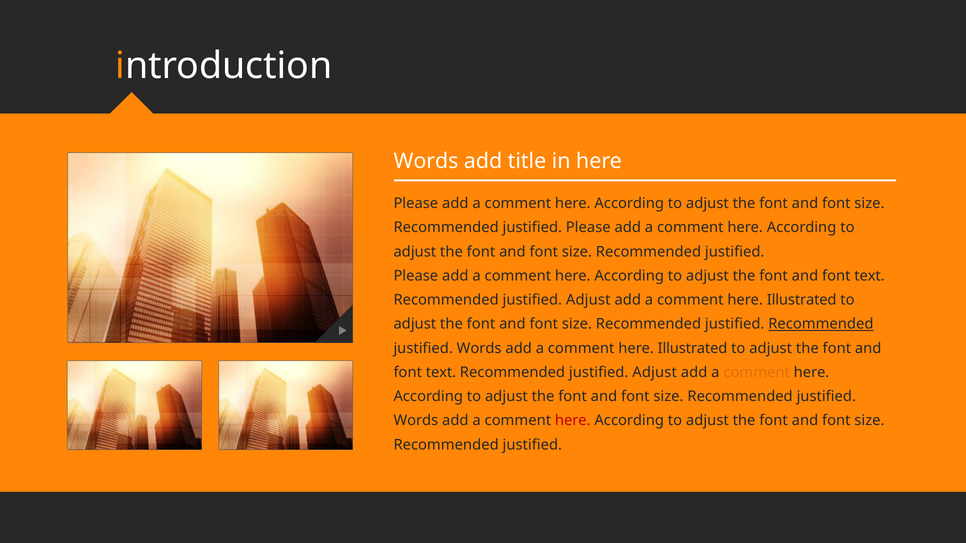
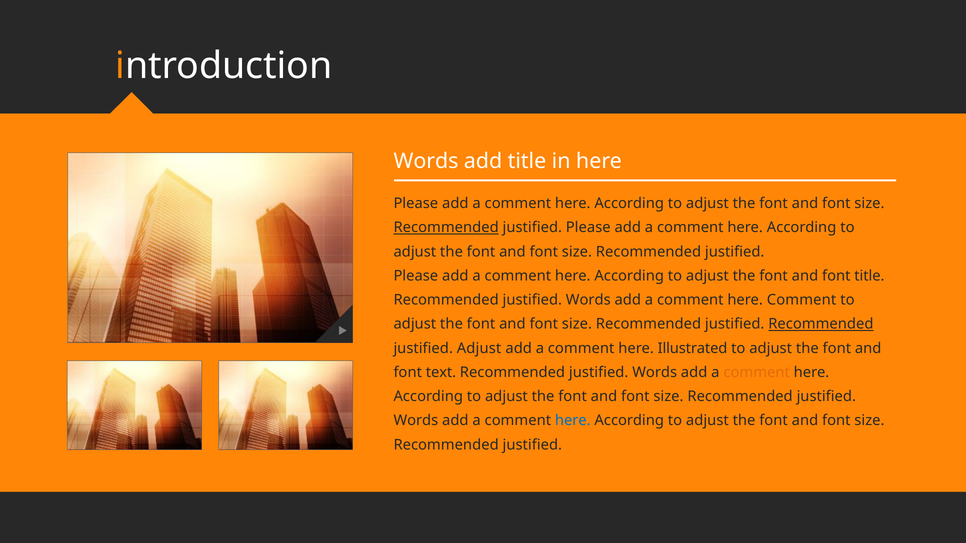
Recommended underline: none -> present (446, 228)
text: text -> title (869, 276)
Adjust: Adjust -> Words (588, 300)
Illustrated: Illustrated -> Comment (802, 300)
Words: Words -> Adjust (479, 348)
Adjust: Adjust -> Words (655, 373)
here colour: red -> blue (573, 421)
